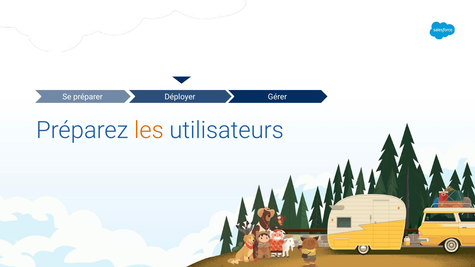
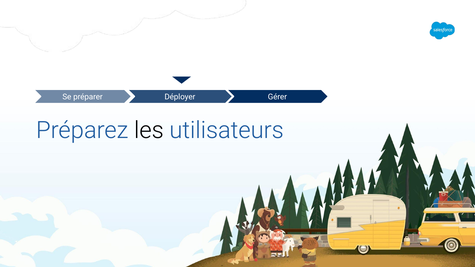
les colour: orange -> black (149, 130)
